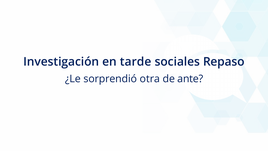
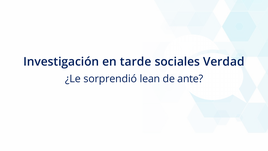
Repaso: Repaso -> Verdad (224, 62)
otra: otra -> lean (150, 79)
